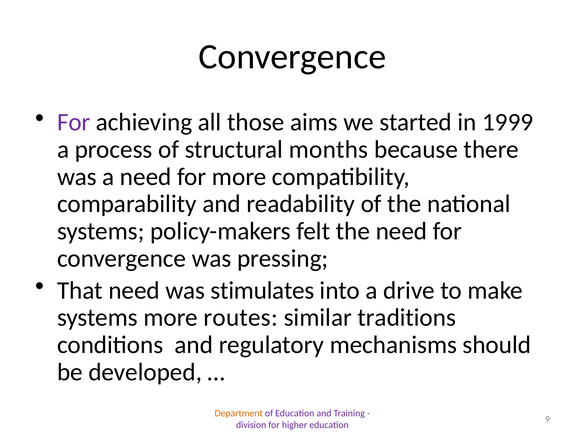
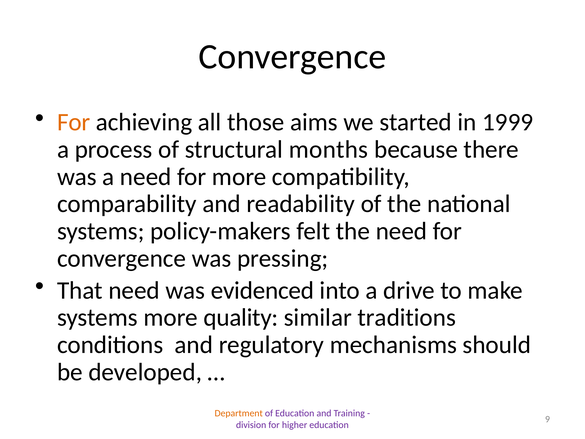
For colour: purple -> orange (74, 122)
stimulates: stimulates -> evidenced (262, 290)
routes: routes -> quality (241, 317)
